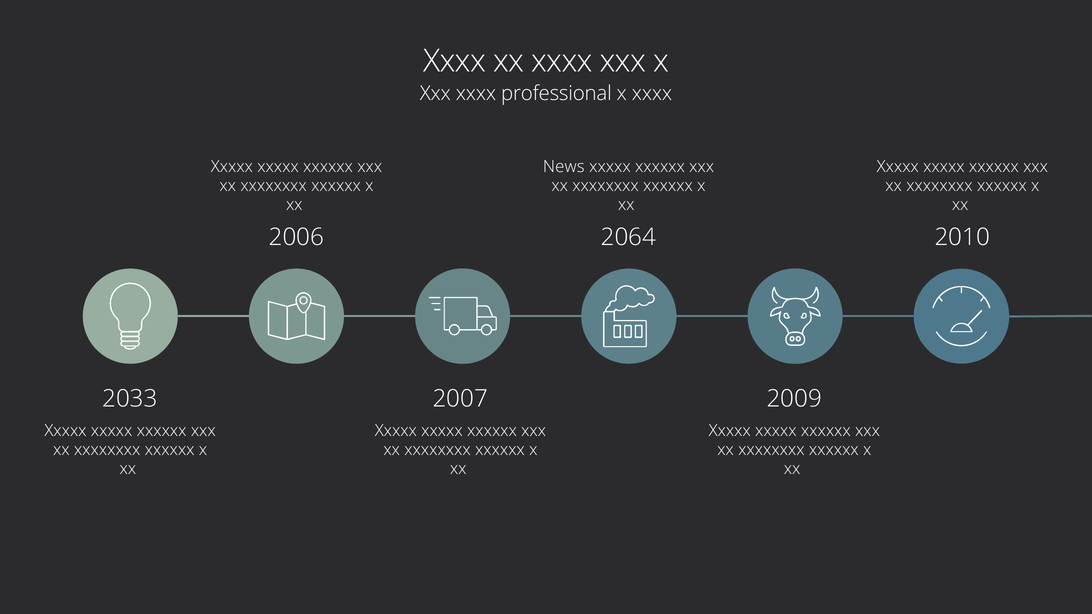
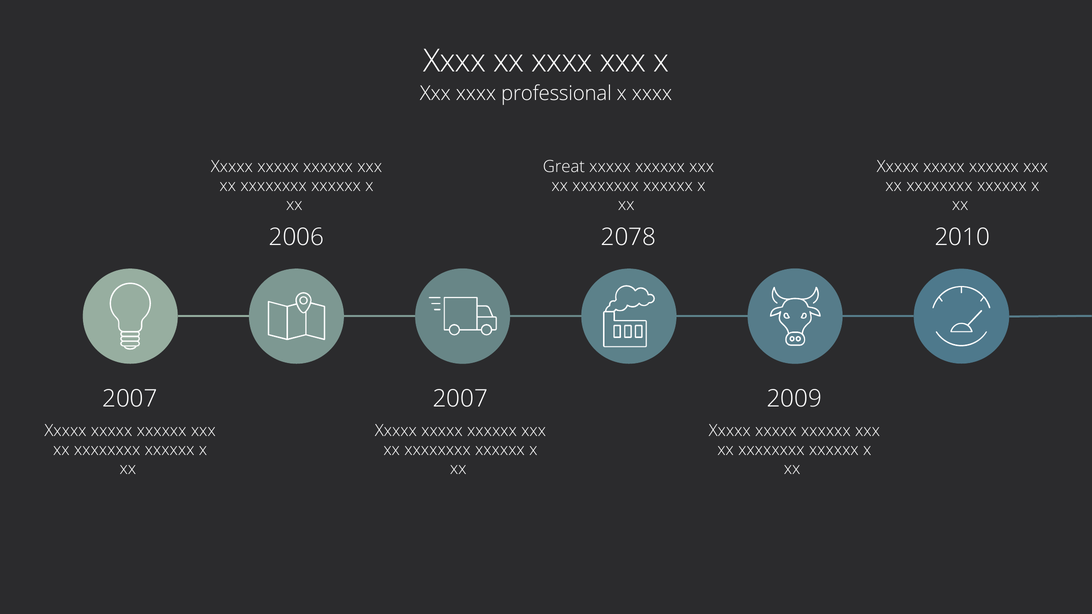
News: News -> Great (564, 167)
2064: 2064 -> 2078 (628, 238)
2033: 2033 -> 2007 (130, 399)
